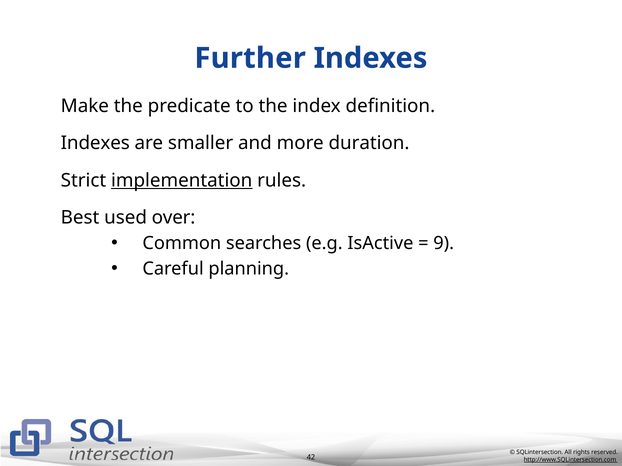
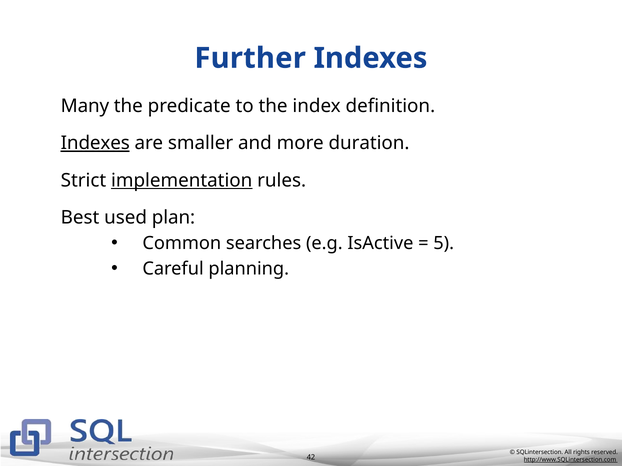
Make: Make -> Many (85, 106)
Indexes underline: none -> present (95, 143)
over: over -> plan (173, 218)
9: 9 -> 5 (444, 244)
